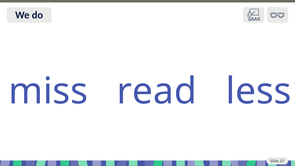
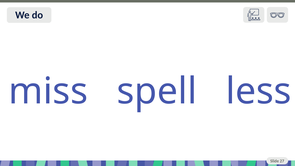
read: read -> spell (157, 91)
